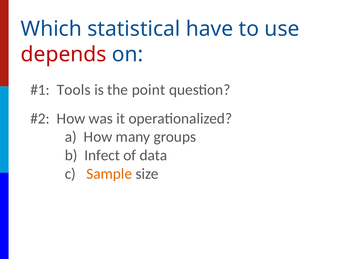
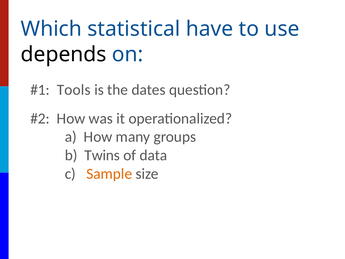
depends colour: red -> black (64, 54)
point: point -> dates (149, 90)
Infect: Infect -> Twins (102, 155)
